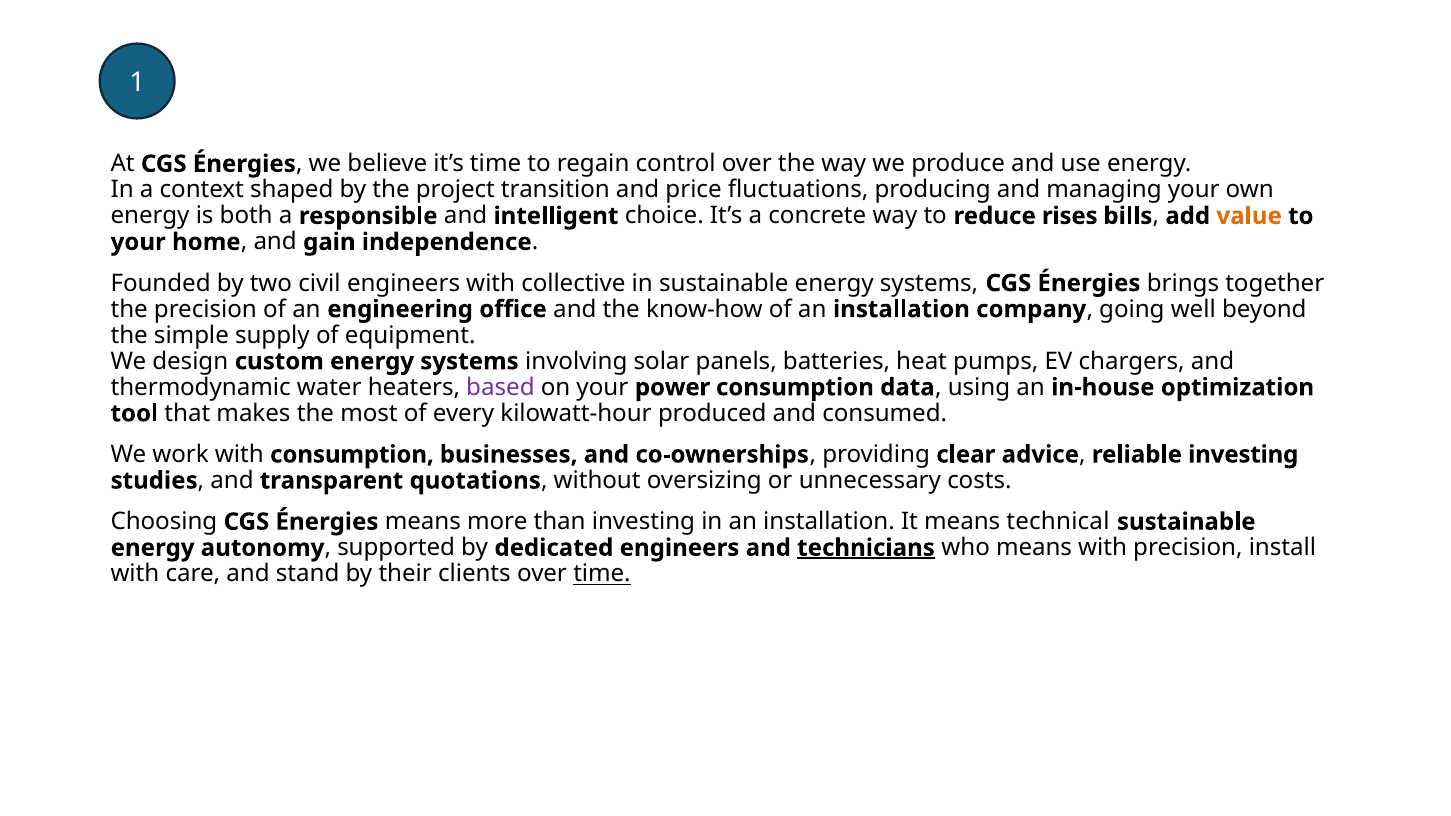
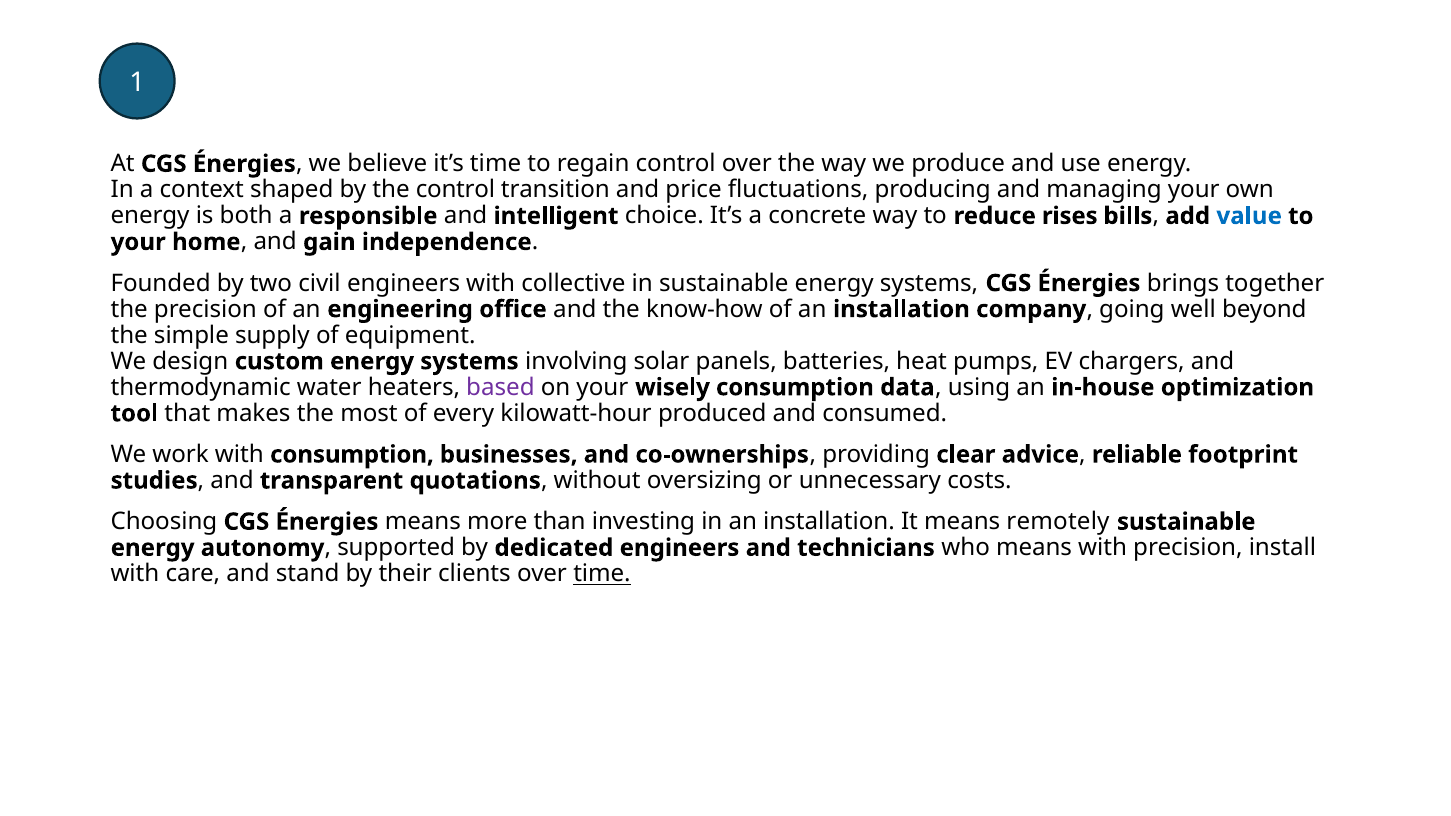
the project: project -> control (455, 190)
value colour: orange -> blue (1249, 216)
power: power -> wisely (673, 387)
reliable investing: investing -> footprint (1243, 455)
technical: technical -> remotely (1058, 522)
technicians underline: present -> none (866, 548)
